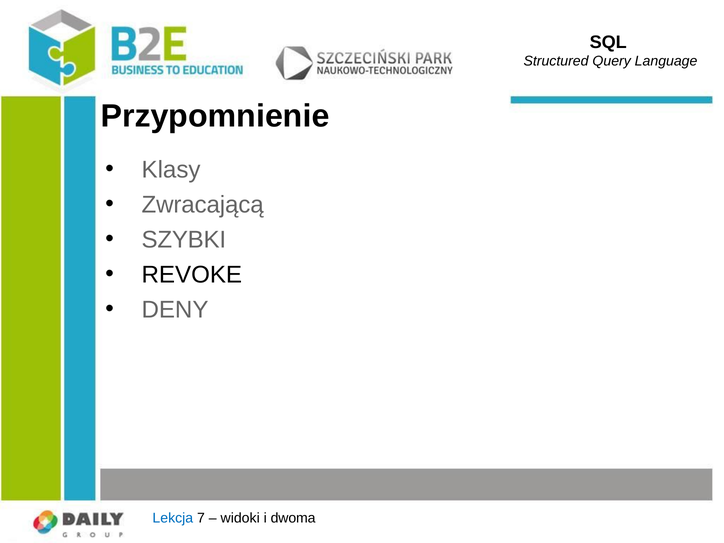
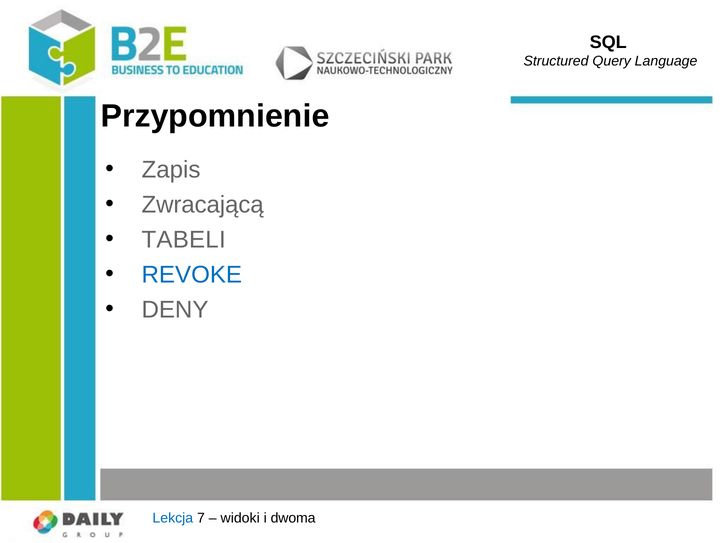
Klasy: Klasy -> Zapis (171, 170)
SZYBKI: SZYBKI -> TABELI (184, 240)
REVOKE colour: black -> blue (192, 275)
